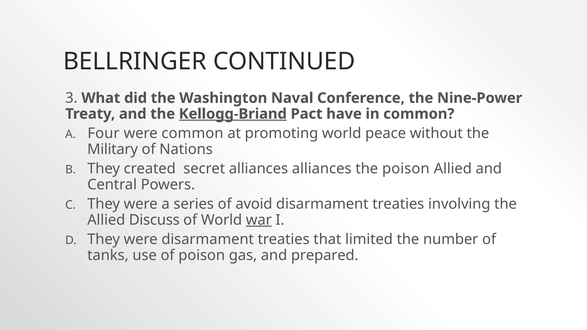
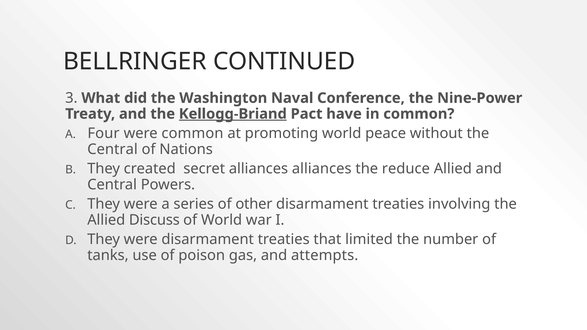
Military: Military -> Central (112, 149)
the poison: poison -> reduce (406, 169)
avoid: avoid -> other (254, 204)
war underline: present -> none (259, 220)
prepared: prepared -> attempts (325, 255)
